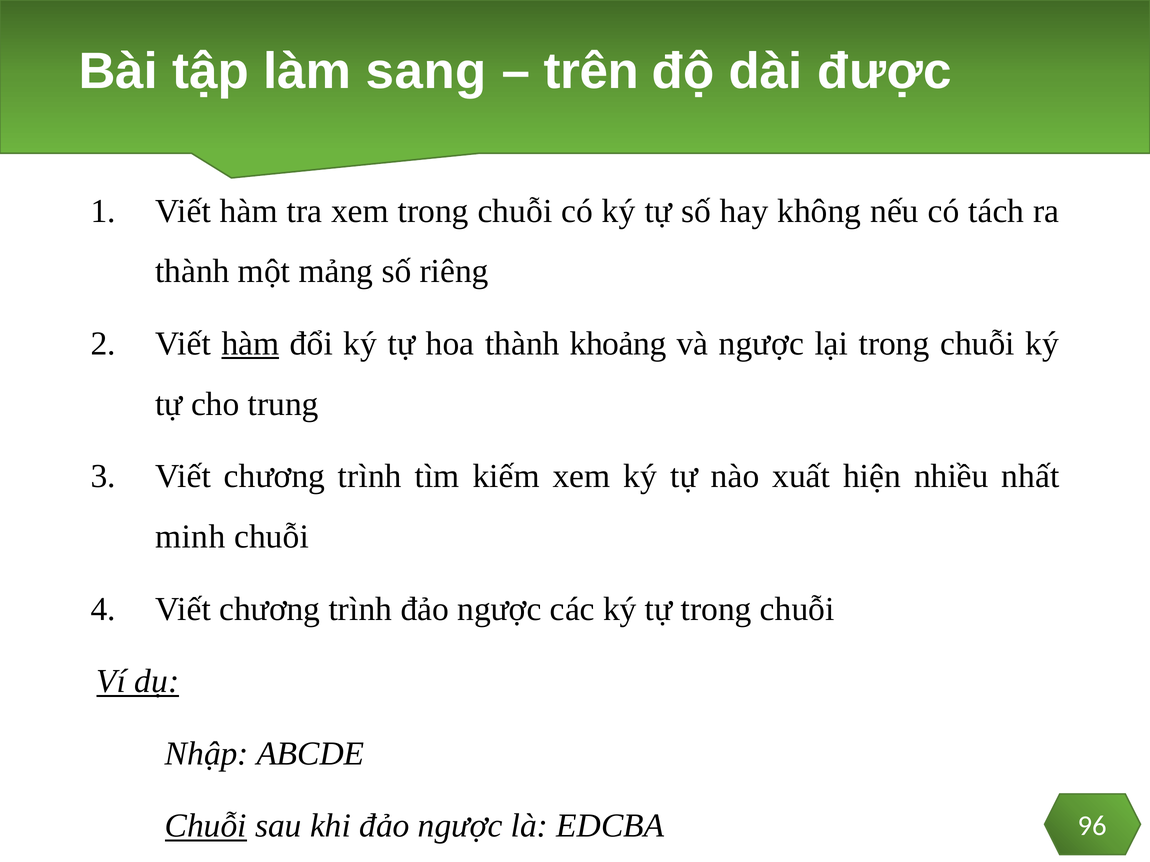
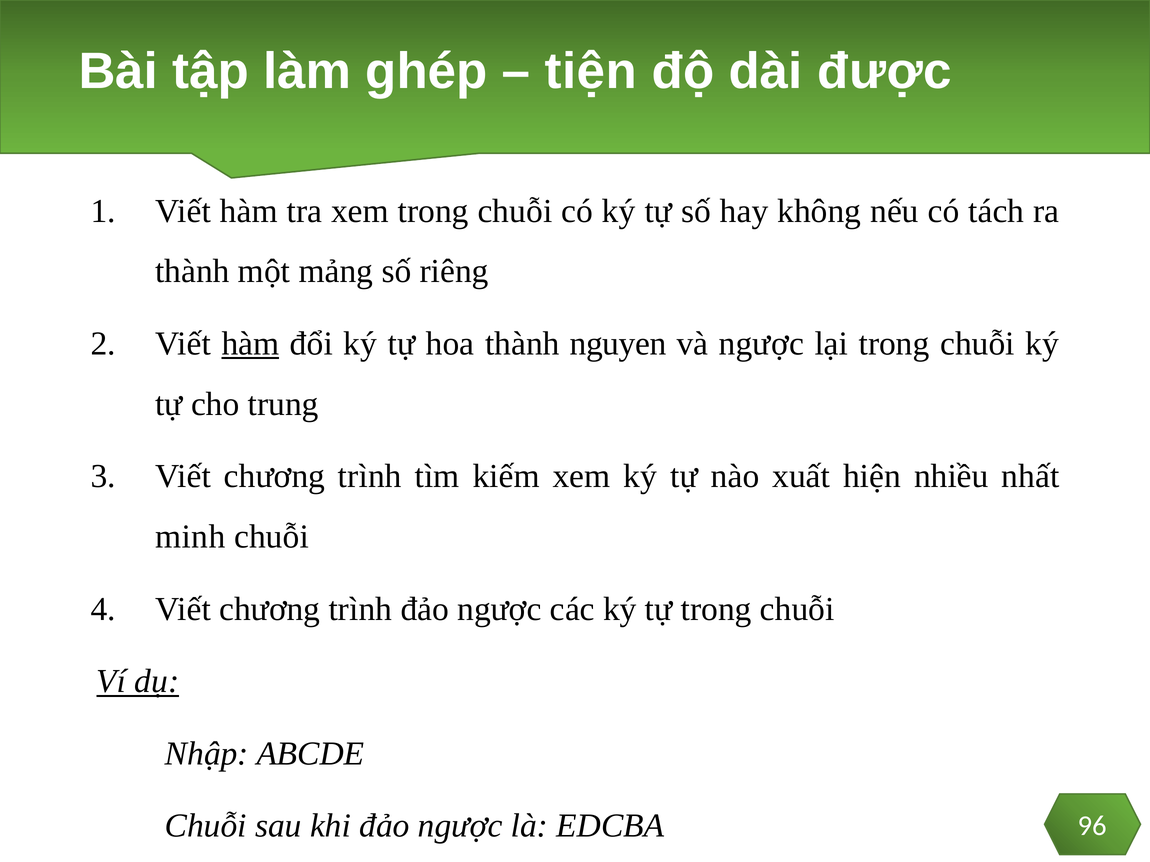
sang: sang -> ghép (426, 72)
trên: trên -> tiện (591, 72)
khoảng: khoảng -> nguyen (618, 344)
Chuỗi underline: present -> none (206, 826)
